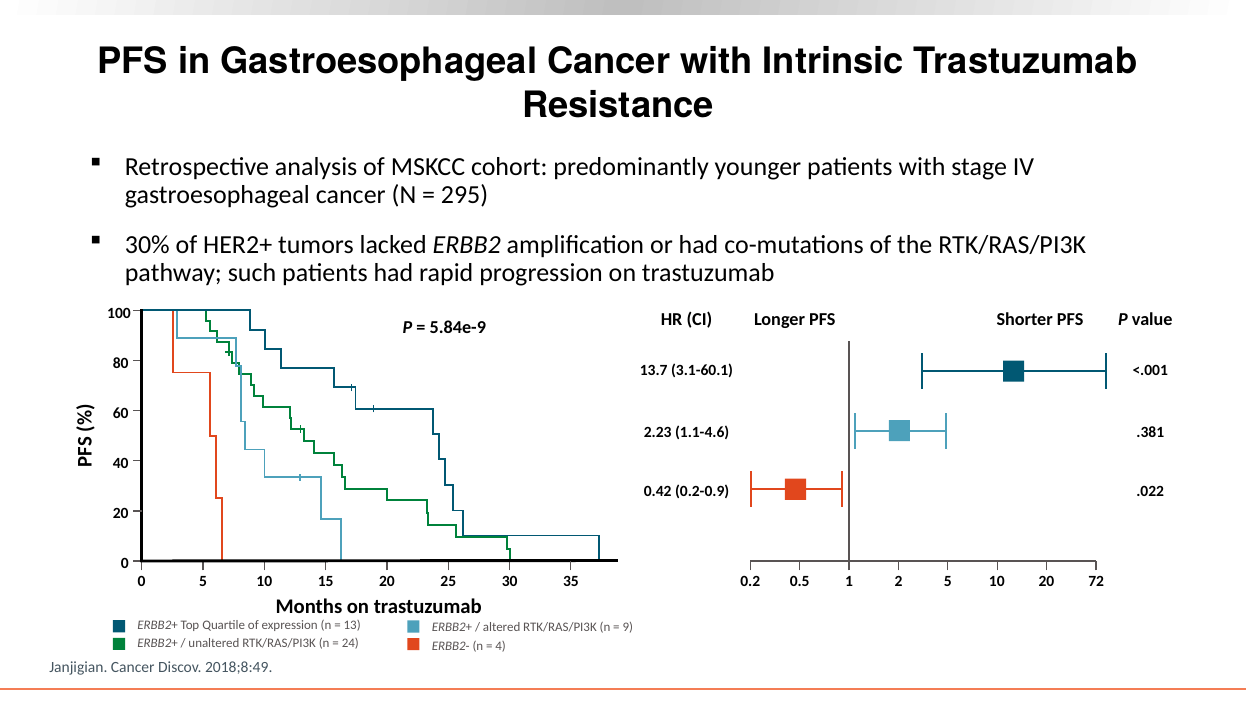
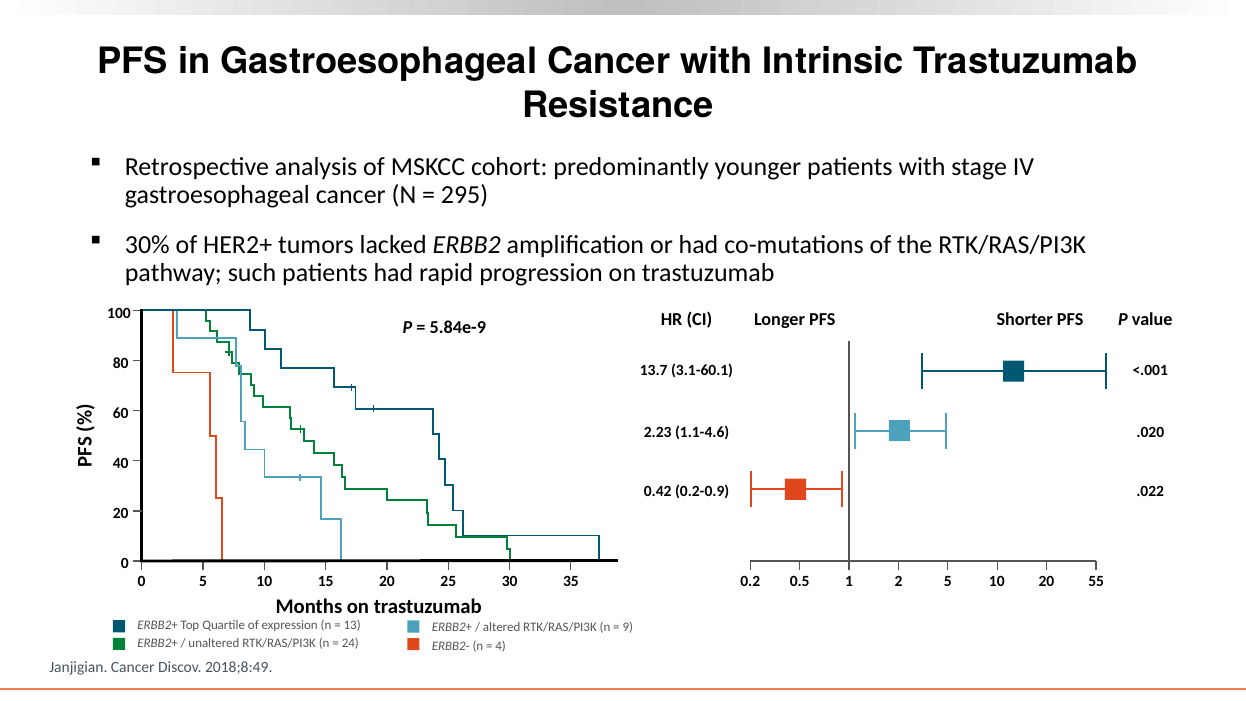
.381: .381 -> .020 (1150, 432)
72: 72 -> 55 (1096, 582)
